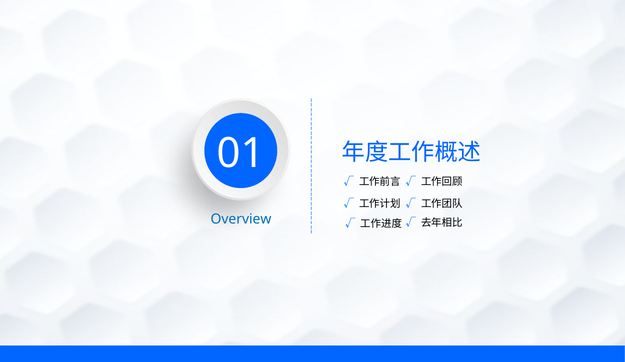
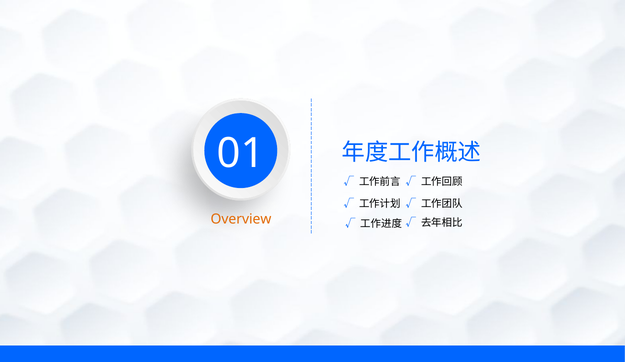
Overview colour: blue -> orange (241, 219)
